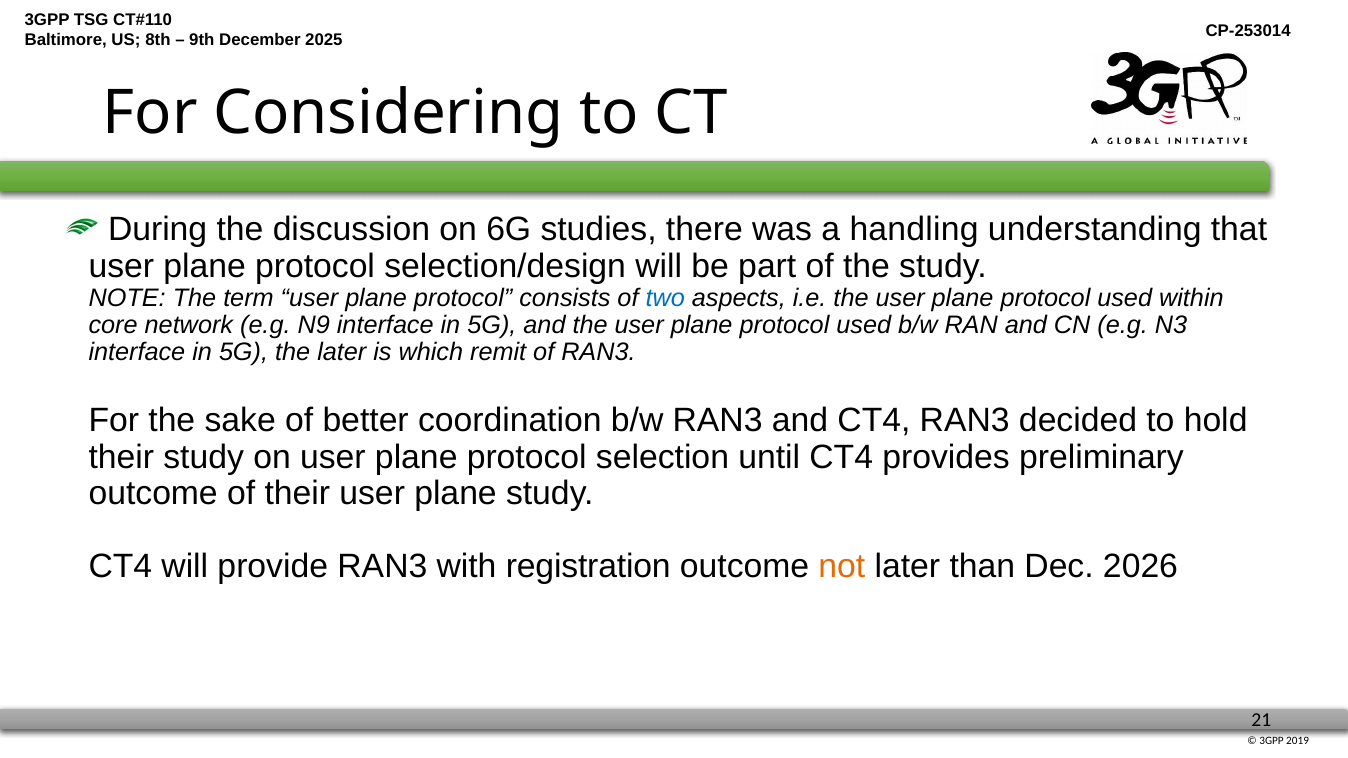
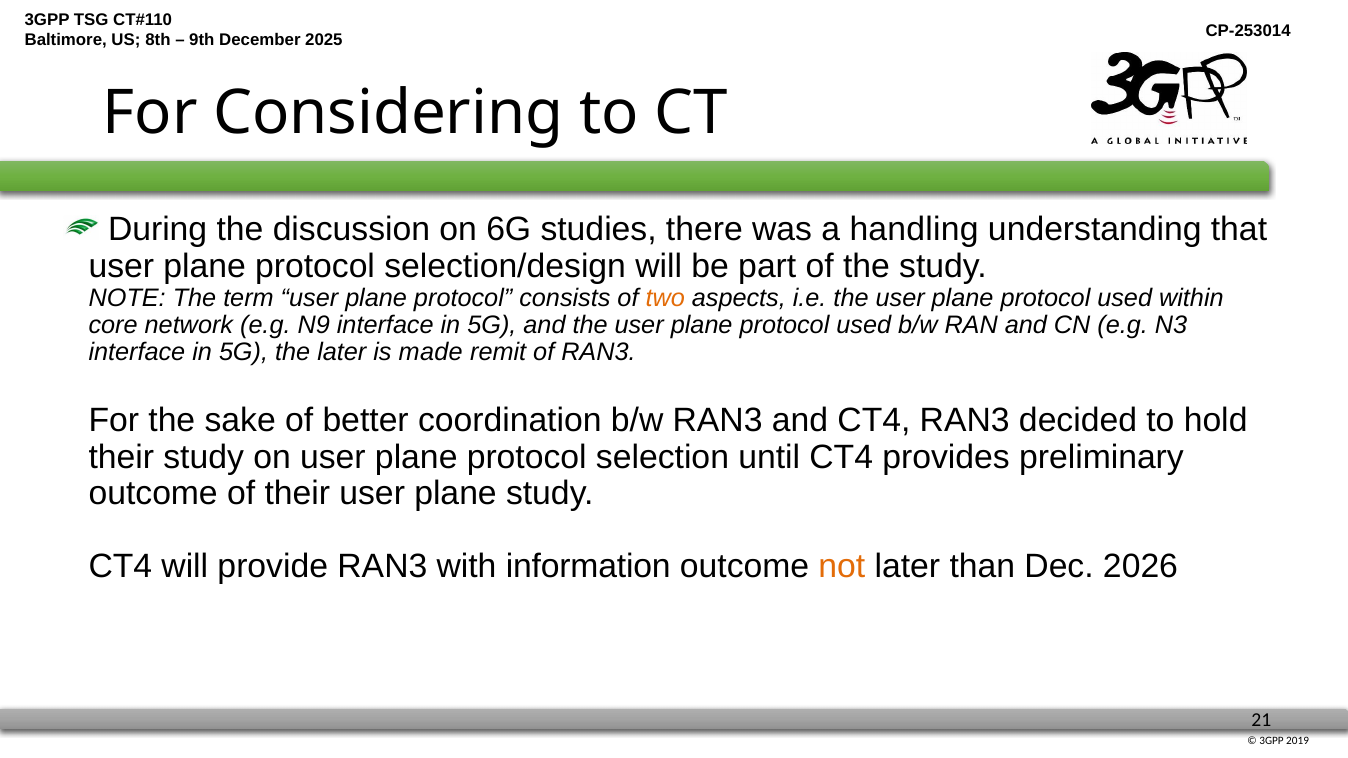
two colour: blue -> orange (665, 298)
which: which -> made (431, 353)
registration: registration -> information (588, 566)
